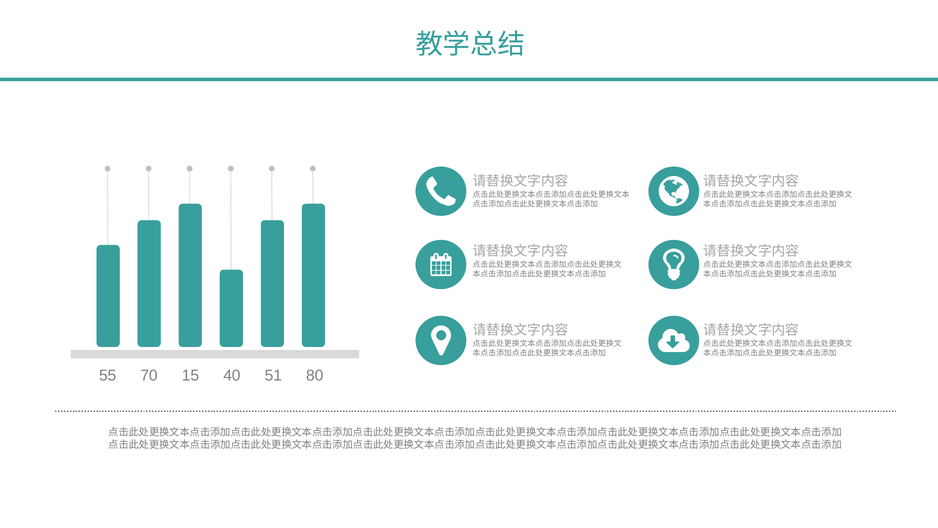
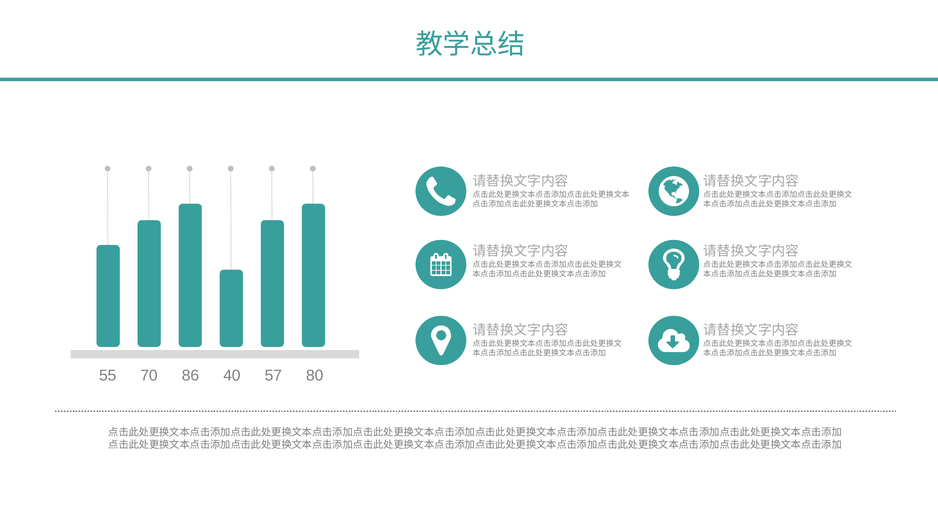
15: 15 -> 86 (191, 376)
51: 51 -> 57 (273, 376)
